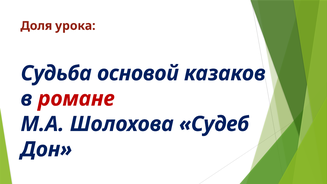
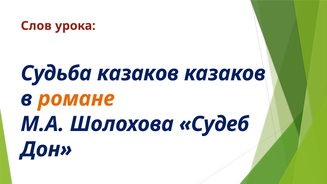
Доля: Доля -> Слов (36, 26)
Судьба основой: основой -> казаков (138, 73)
романе colour: red -> orange (76, 99)
